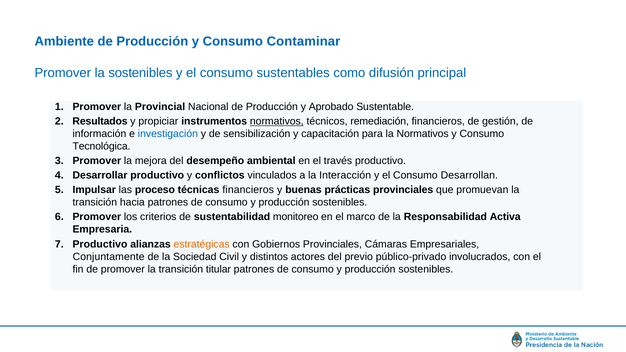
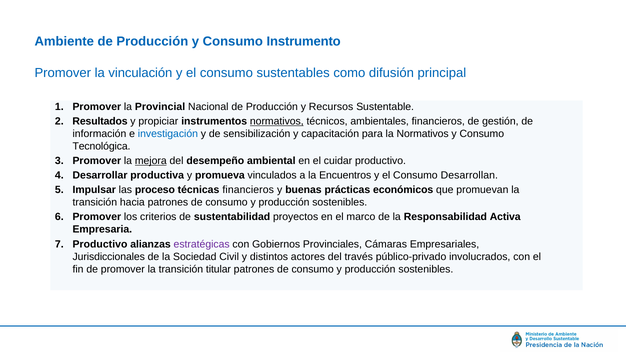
Contaminar: Contaminar -> Instrumento (304, 42)
la sostenibles: sostenibles -> vinculación (140, 73)
Aprobado: Aprobado -> Recursos (331, 107)
remediación: remediación -> ambientales (380, 121)
mejora underline: none -> present (151, 161)
través: través -> cuidar (338, 161)
Desarrollar productivo: productivo -> productiva (157, 175)
conflictos: conflictos -> promueva (220, 175)
Interacción: Interacción -> Encuentros (345, 175)
prácticas provinciales: provinciales -> económicos (403, 190)
monitoreo: monitoreo -> proyectos (296, 217)
estratégicas colour: orange -> purple (202, 244)
Conjuntamente: Conjuntamente -> Jurisdiccionales (109, 257)
previo: previo -> través (359, 257)
